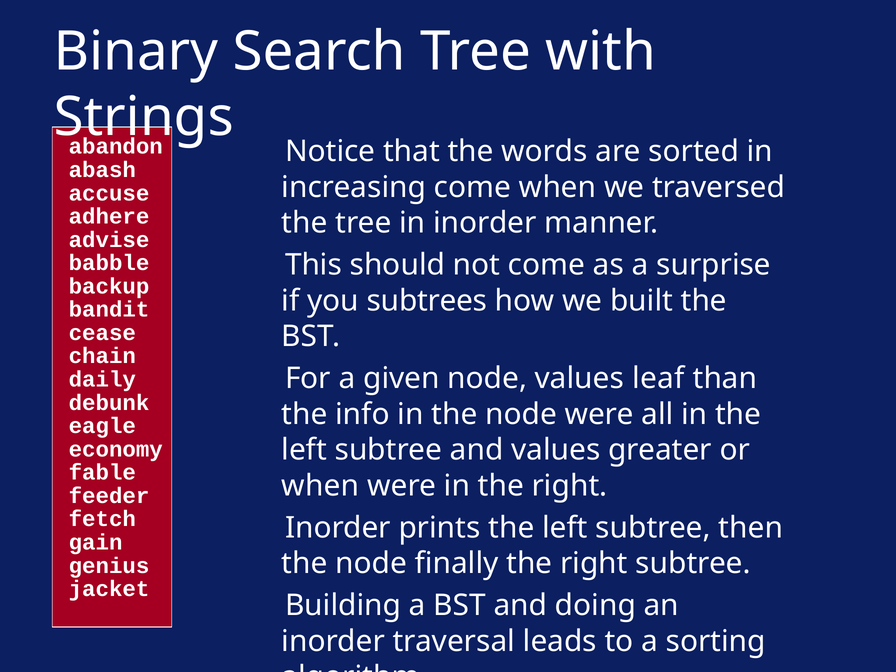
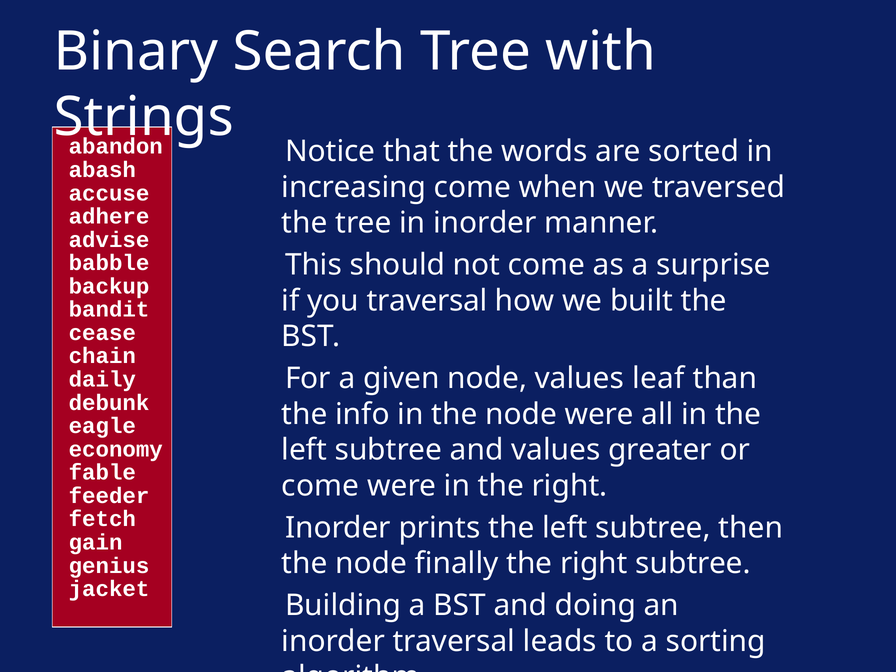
you subtrees: subtrees -> traversal (427, 301)
when: when -> come (320, 486)
